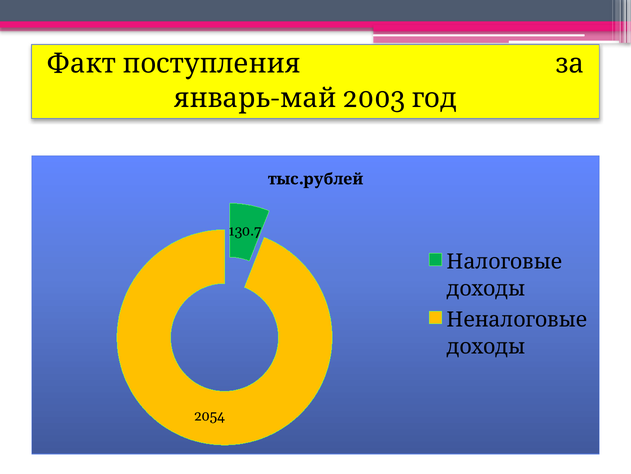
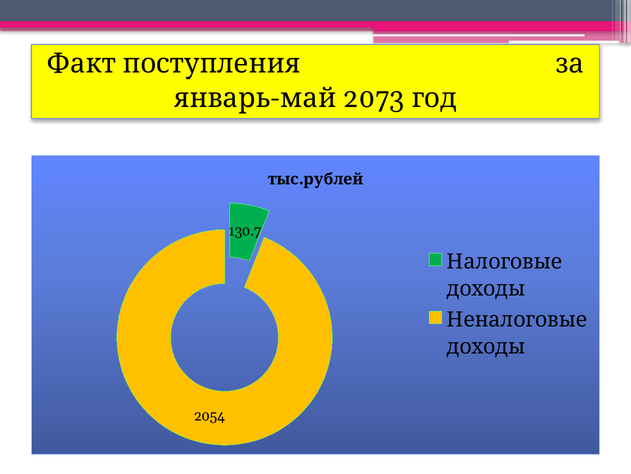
2003: 2003 -> 2073 (374, 98)
